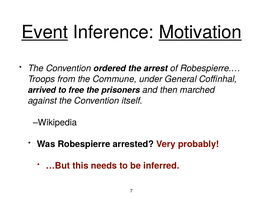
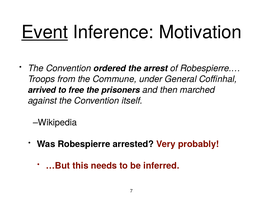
Motivation underline: present -> none (200, 32)
